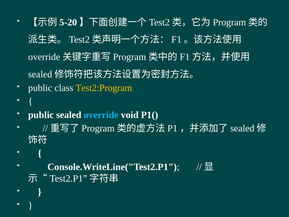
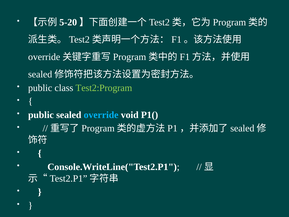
Test2:Program colour: yellow -> light green (104, 88)
